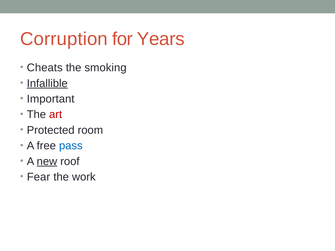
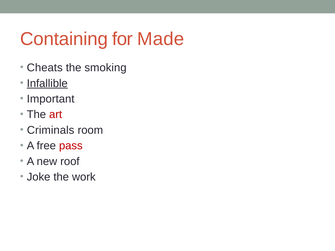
Corruption: Corruption -> Containing (64, 39)
Years: Years -> Made (161, 39)
Protected: Protected -> Criminals (51, 130)
pass colour: blue -> red (71, 146)
new underline: present -> none (47, 162)
Fear: Fear -> Joke (39, 177)
